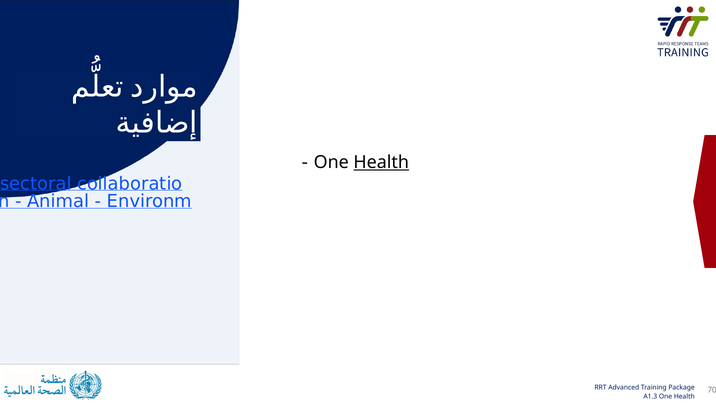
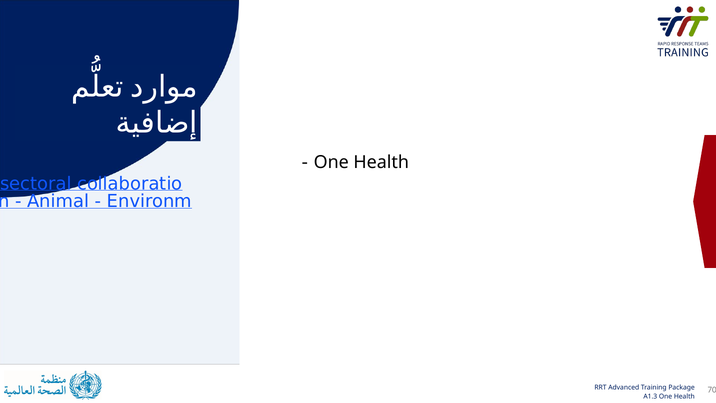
Health underline: present -> none (381, 162)
